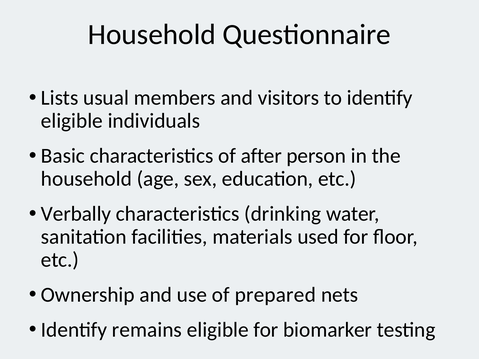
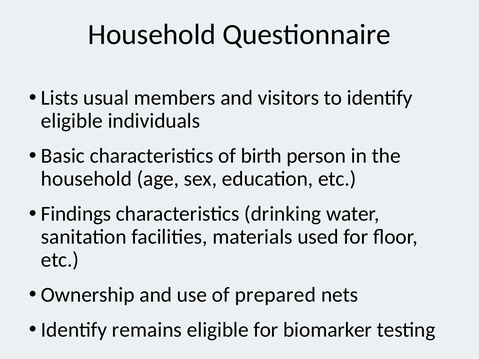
after: after -> birth (261, 156)
Verbally: Verbally -> Findings (76, 214)
